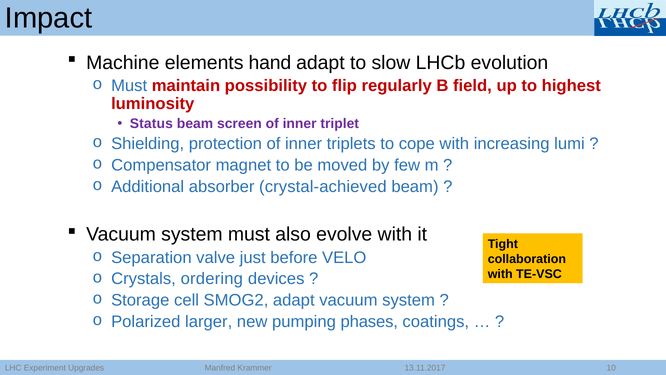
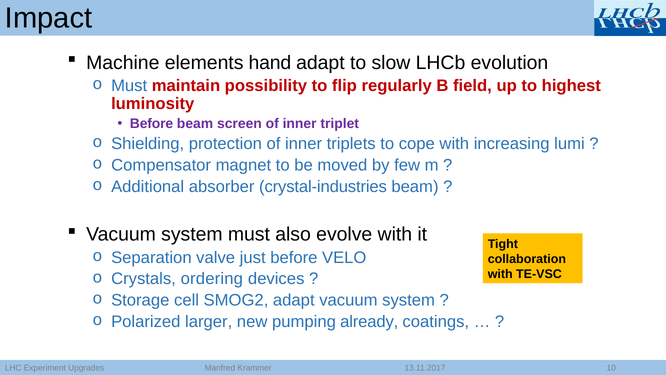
Status: Status -> Before (152, 124)
crystal-achieved: crystal-achieved -> crystal-industries (323, 186)
phases: phases -> already (369, 322)
